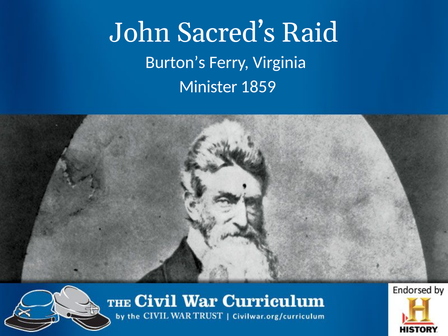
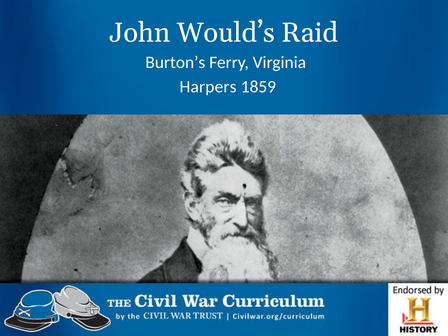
Sacred’s: Sacred’s -> Would’s (226, 33)
Minister: Minister -> Harpers (208, 87)
